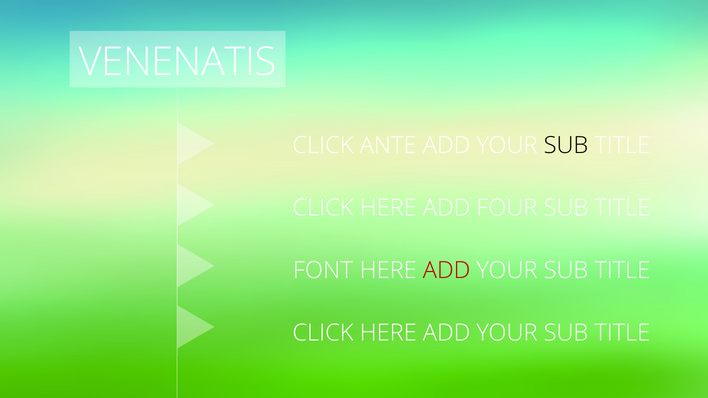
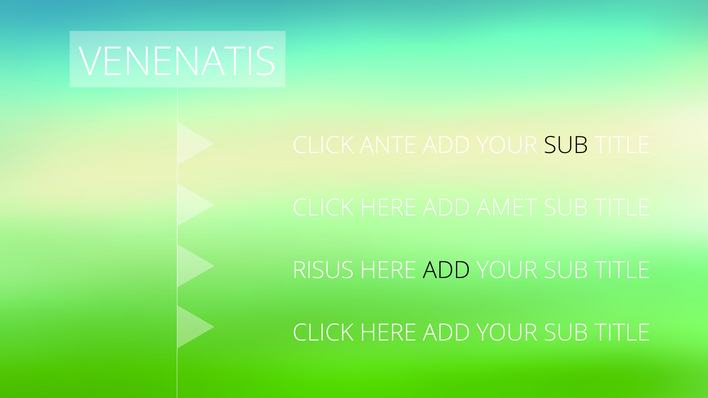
FOUR: FOUR -> AMET (507, 208)
FONT: FONT -> RISUS (323, 271)
ADD colour: red -> black (447, 271)
